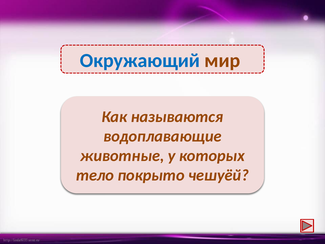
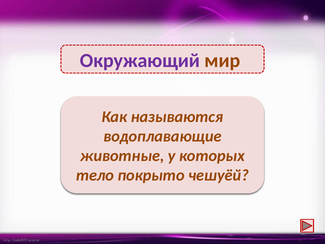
Окружающий colour: blue -> purple (140, 60)
